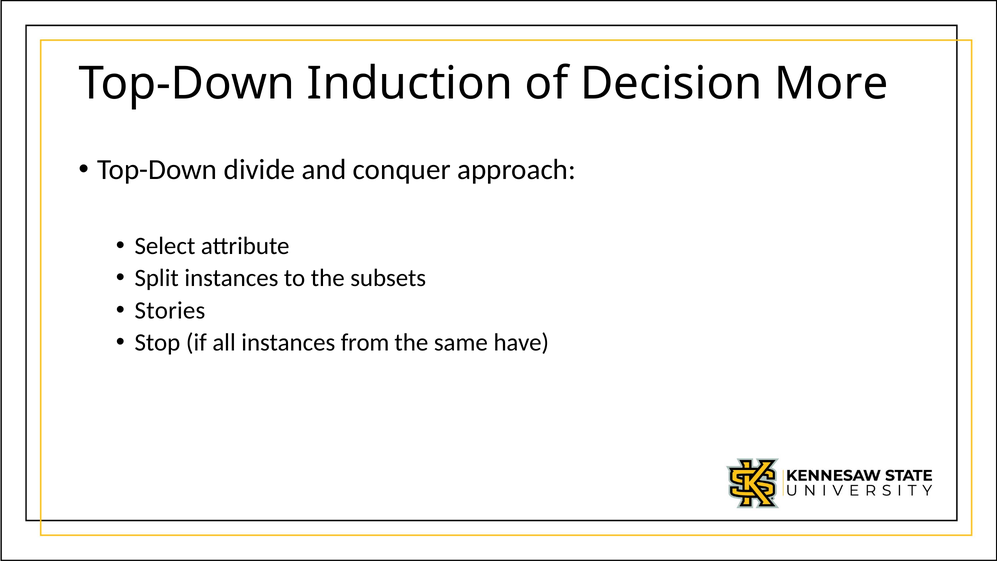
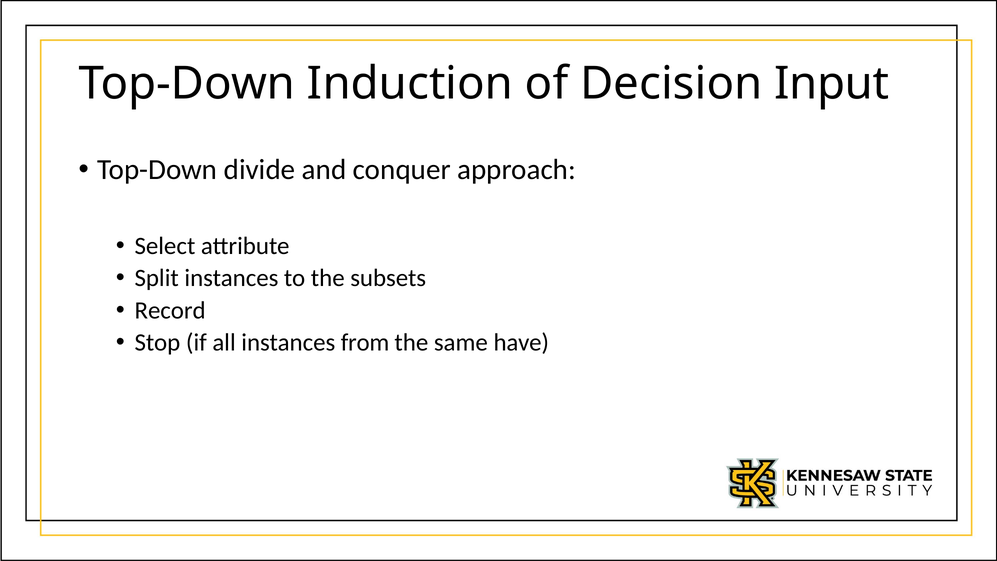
More: More -> Input (832, 84)
Stories: Stories -> Record (170, 310)
